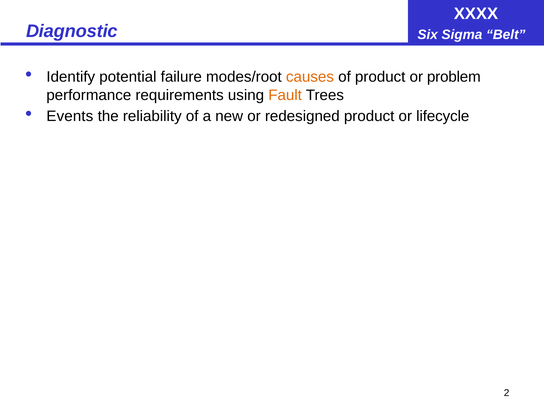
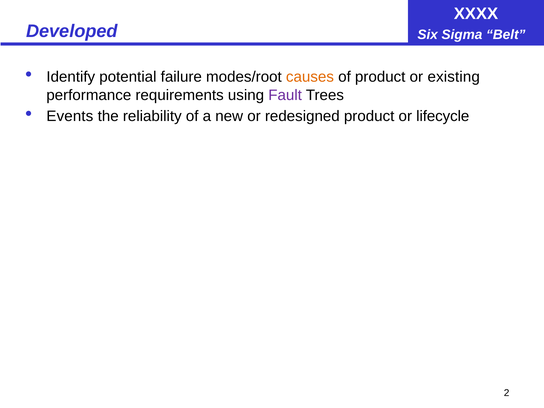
Diagnostic: Diagnostic -> Developed (72, 31)
problem: problem -> existing (454, 77)
Fault colour: orange -> purple (285, 95)
